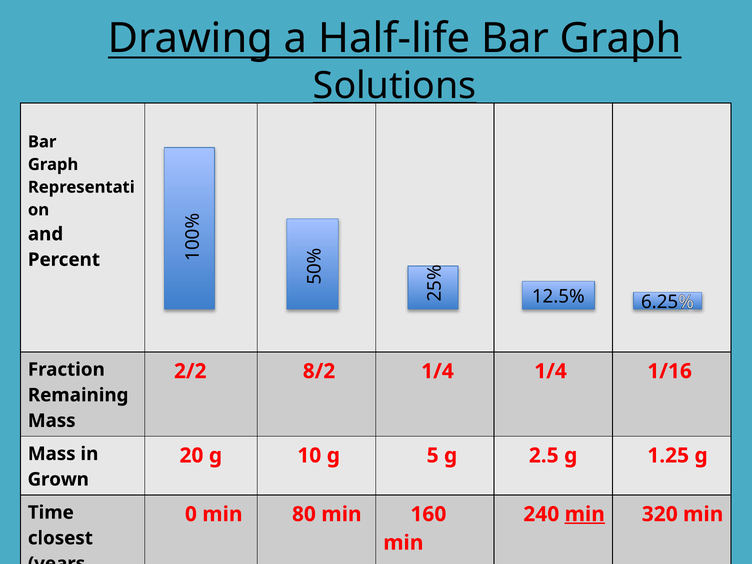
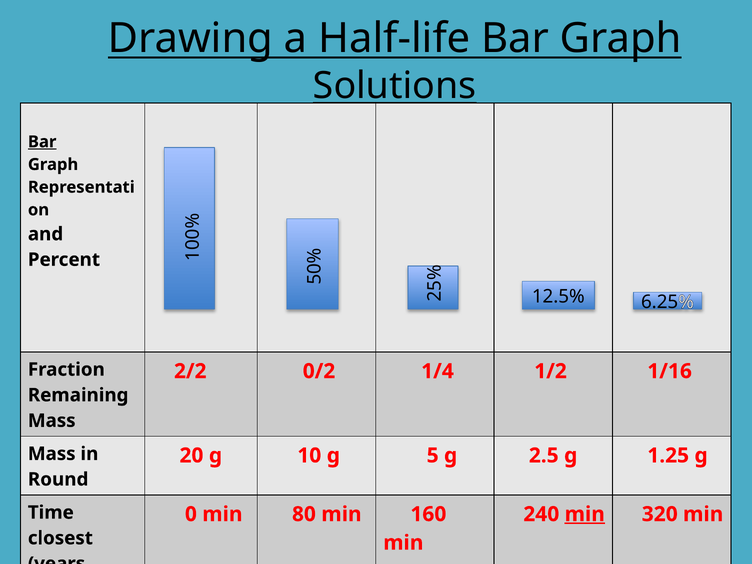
Bar underline: none -> present (42, 142)
8/2: 8/2 -> 0/2 (319, 371)
1/4 1/4: 1/4 -> 1/2 (551, 371)
Grown: Grown -> Round (58, 479)
